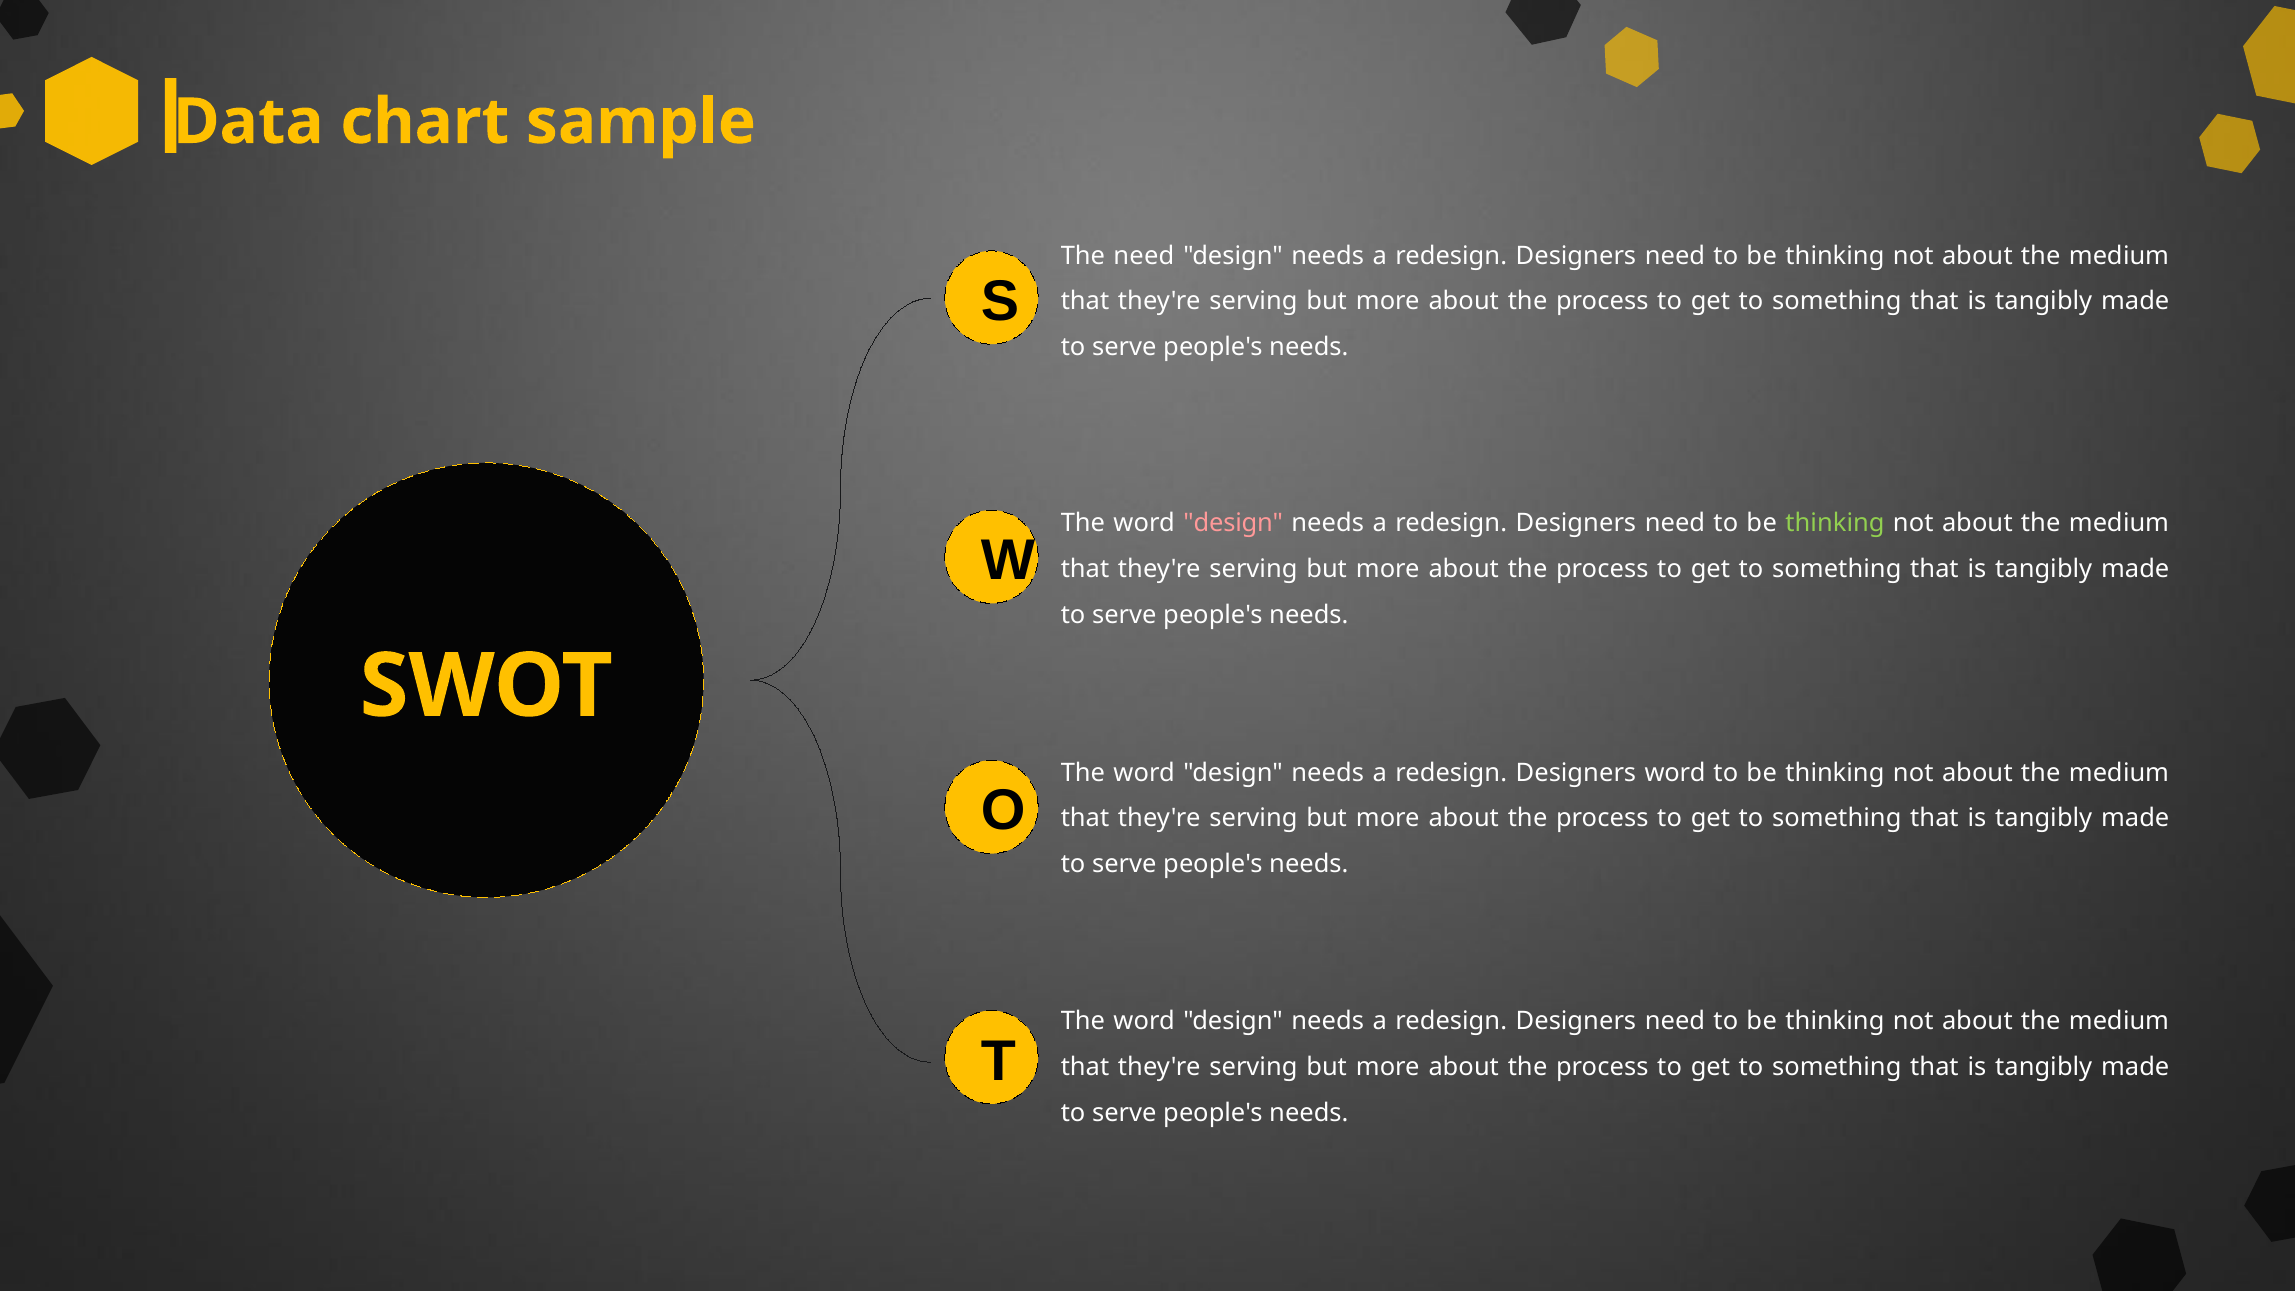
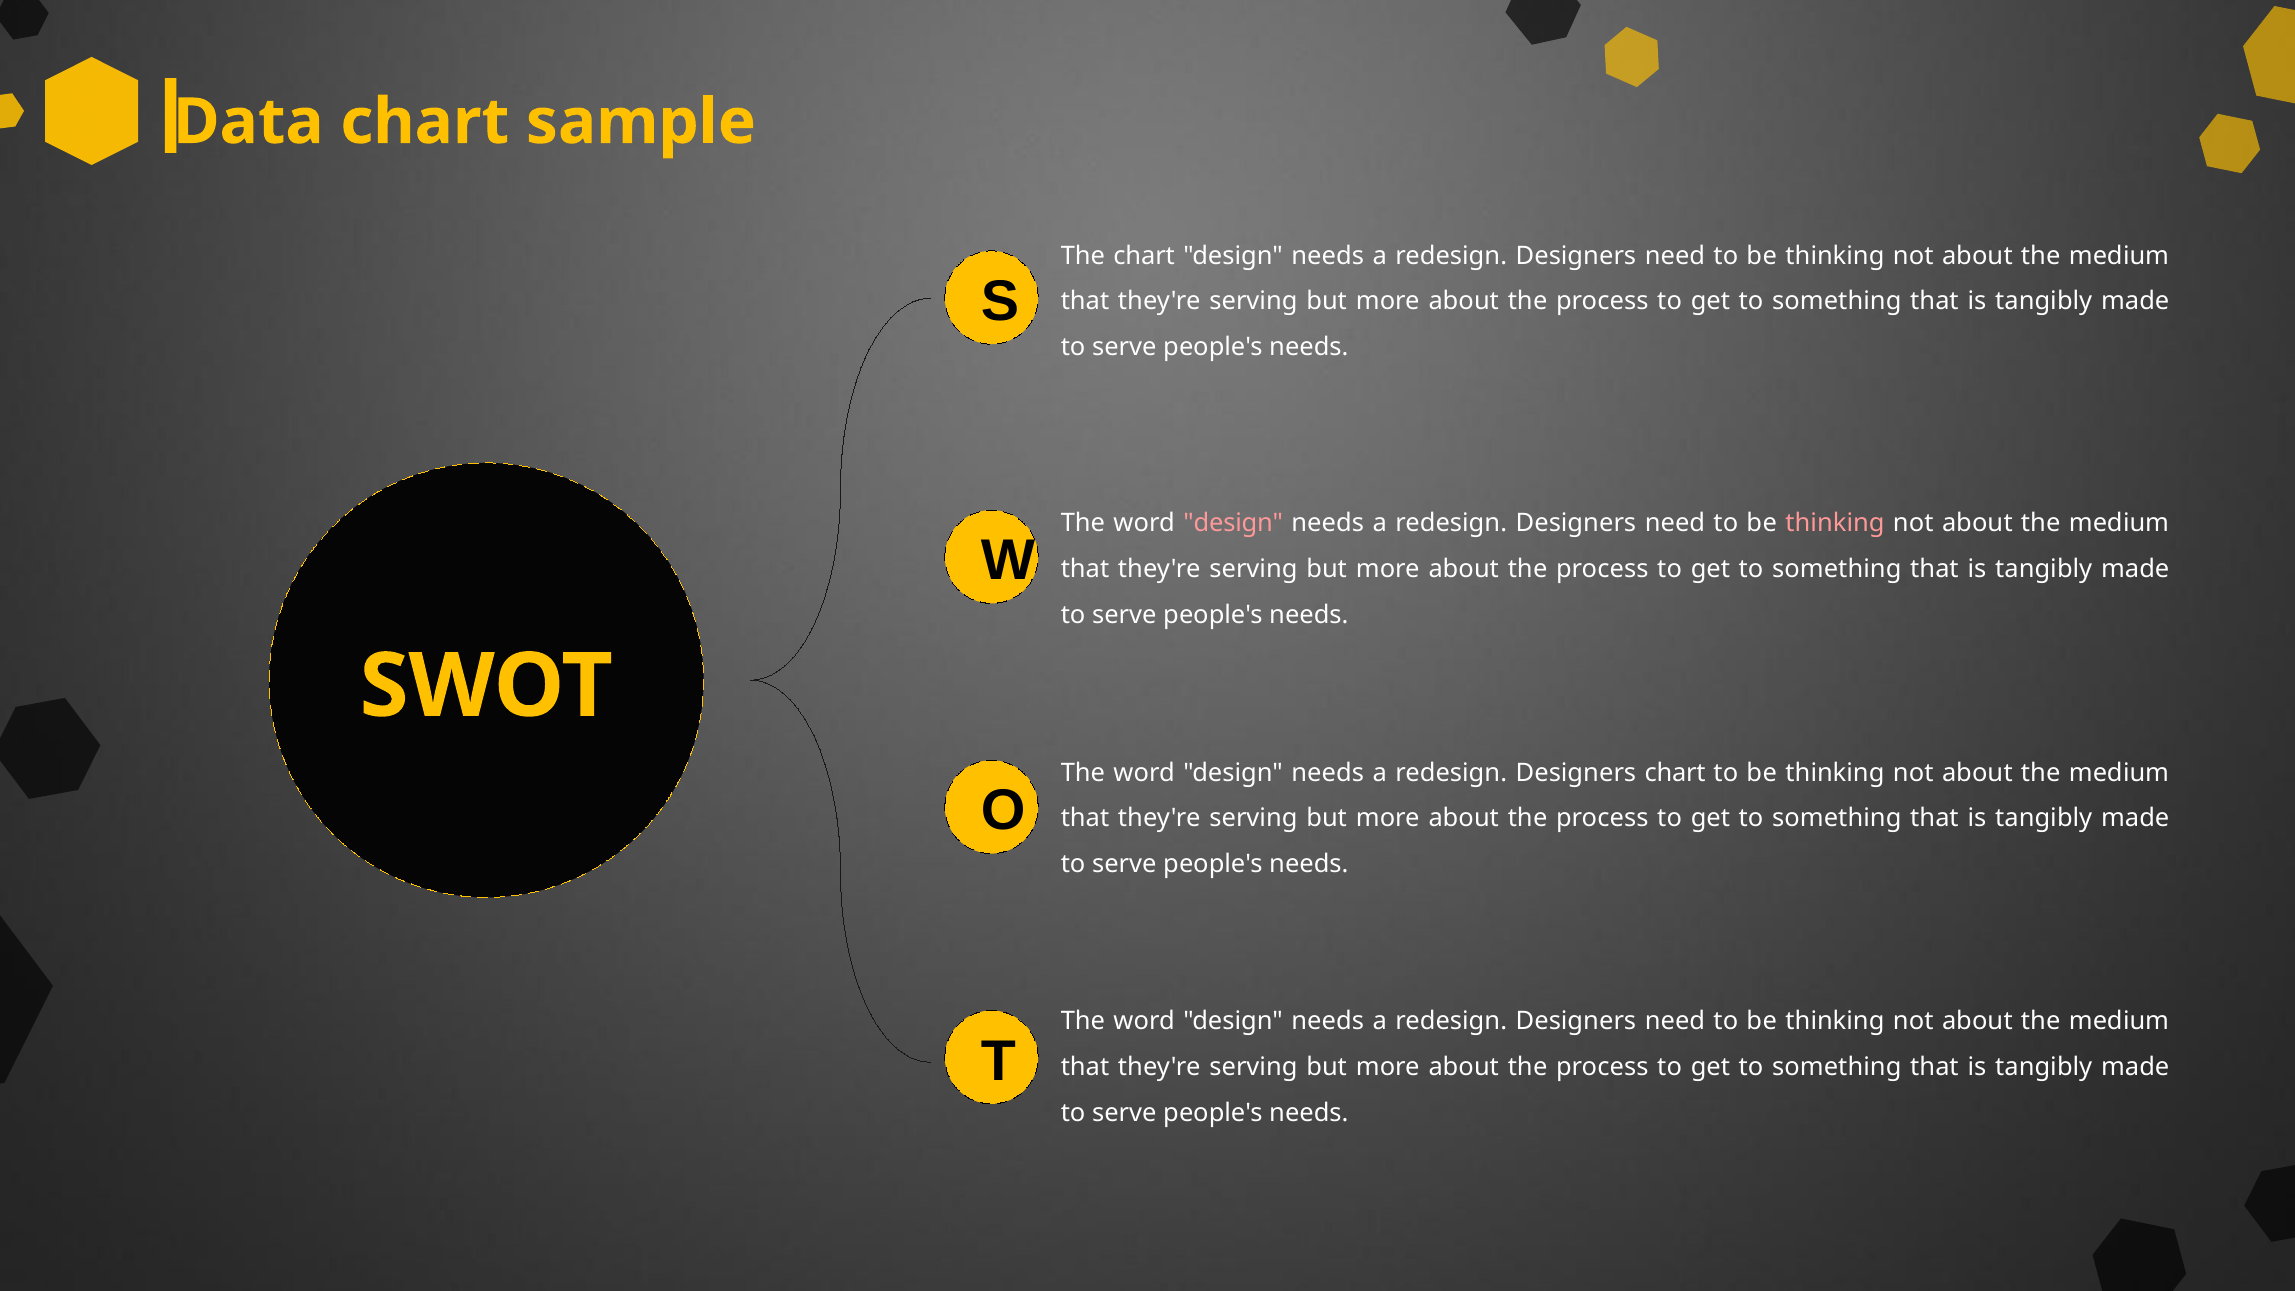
The need: need -> chart (1144, 256)
thinking colour: light green -> pink (1835, 523)
Designers word: word -> chart (1675, 773)
